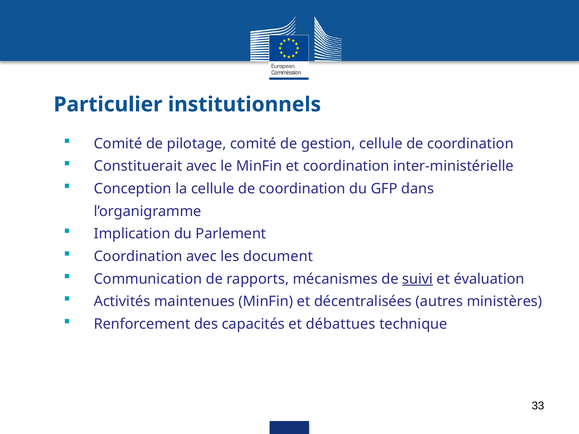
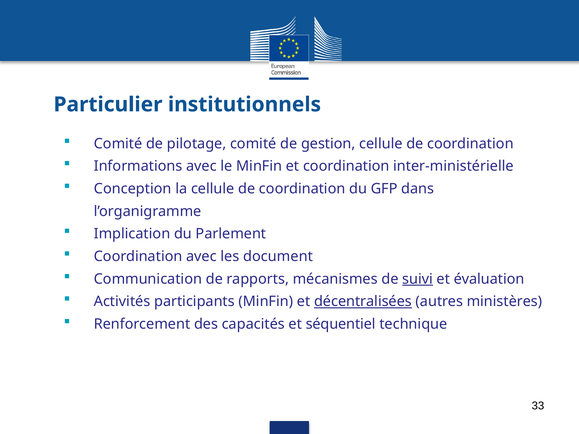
Constituerait: Constituerait -> Informations (138, 166)
maintenues: maintenues -> participants (194, 302)
décentralisées underline: none -> present (363, 302)
débattues: débattues -> séquentiel (341, 324)
